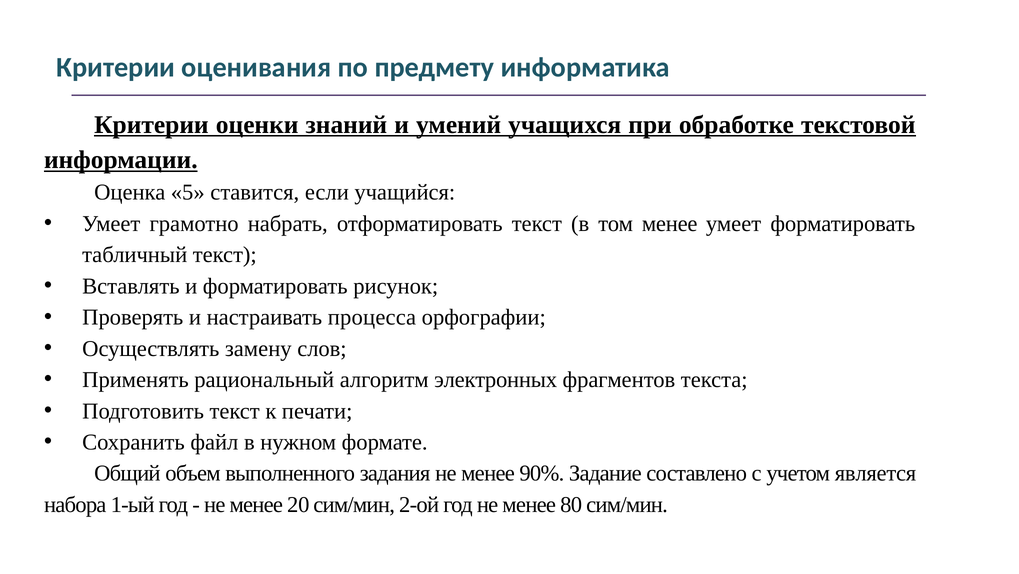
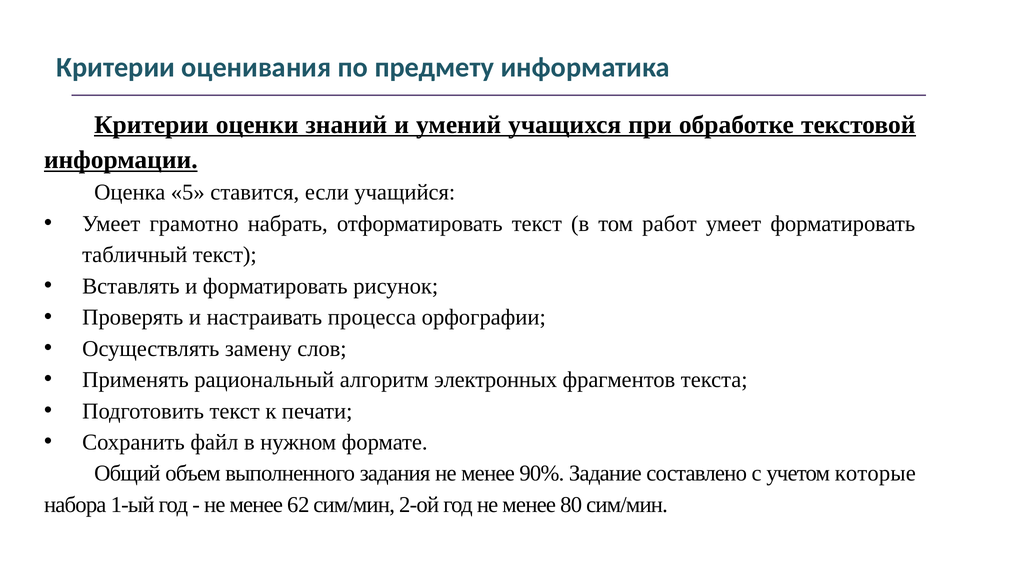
том менее: менее -> работ (669, 224)
является: является -> которые (875, 473)
20: 20 -> 62 (298, 505)
